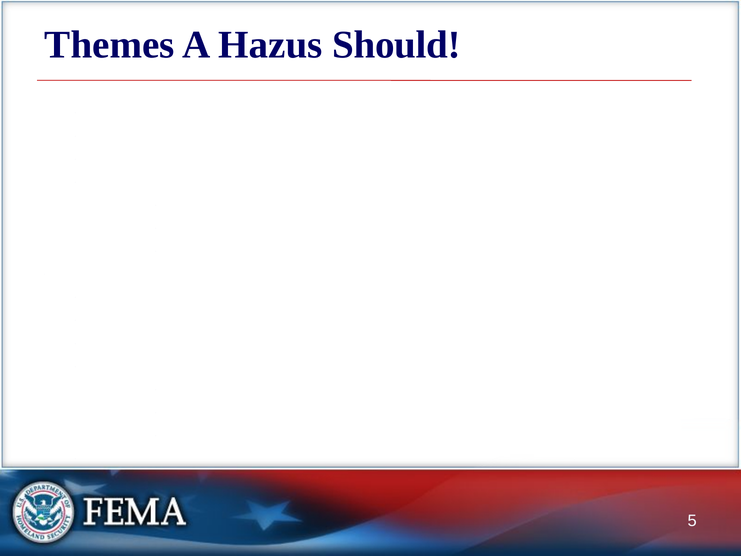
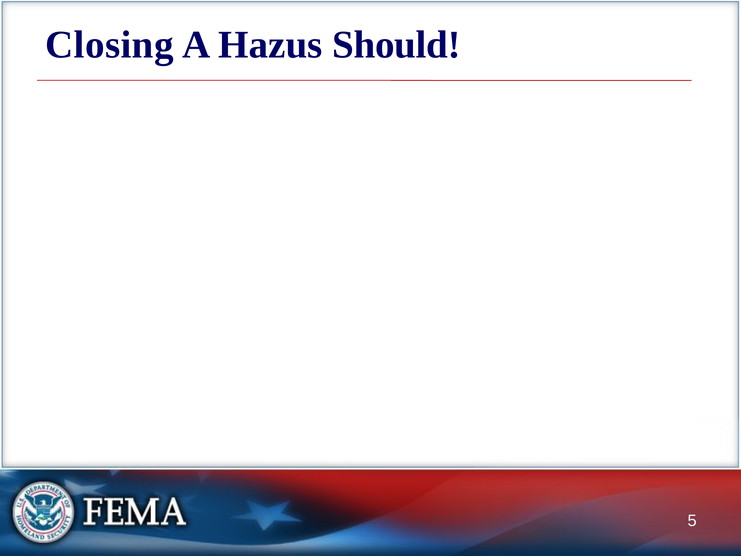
Themes: Themes -> Closing (109, 45)
